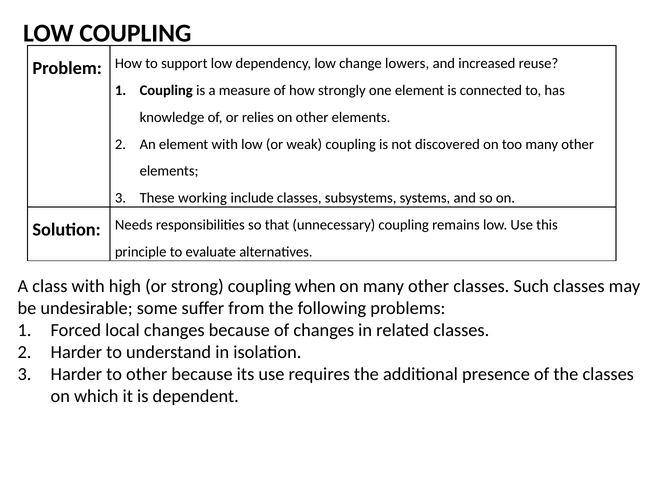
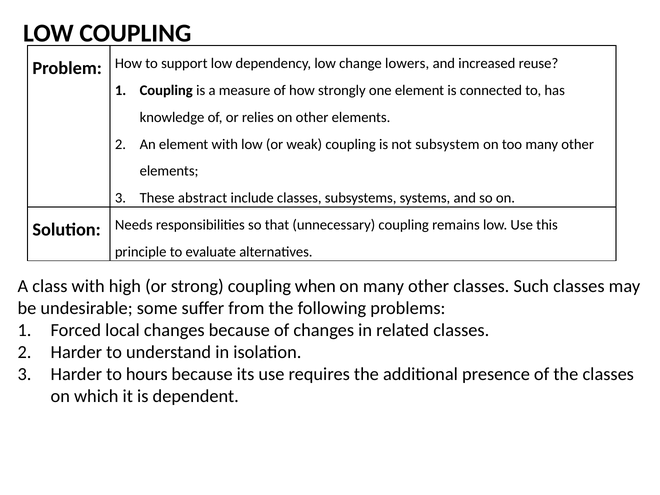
discovered: discovered -> subsystem (447, 144)
working: working -> abstract (203, 198)
to other: other -> hours (147, 374)
